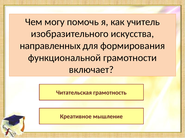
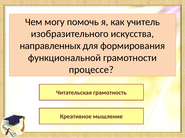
включает: включает -> процессе (91, 70)
